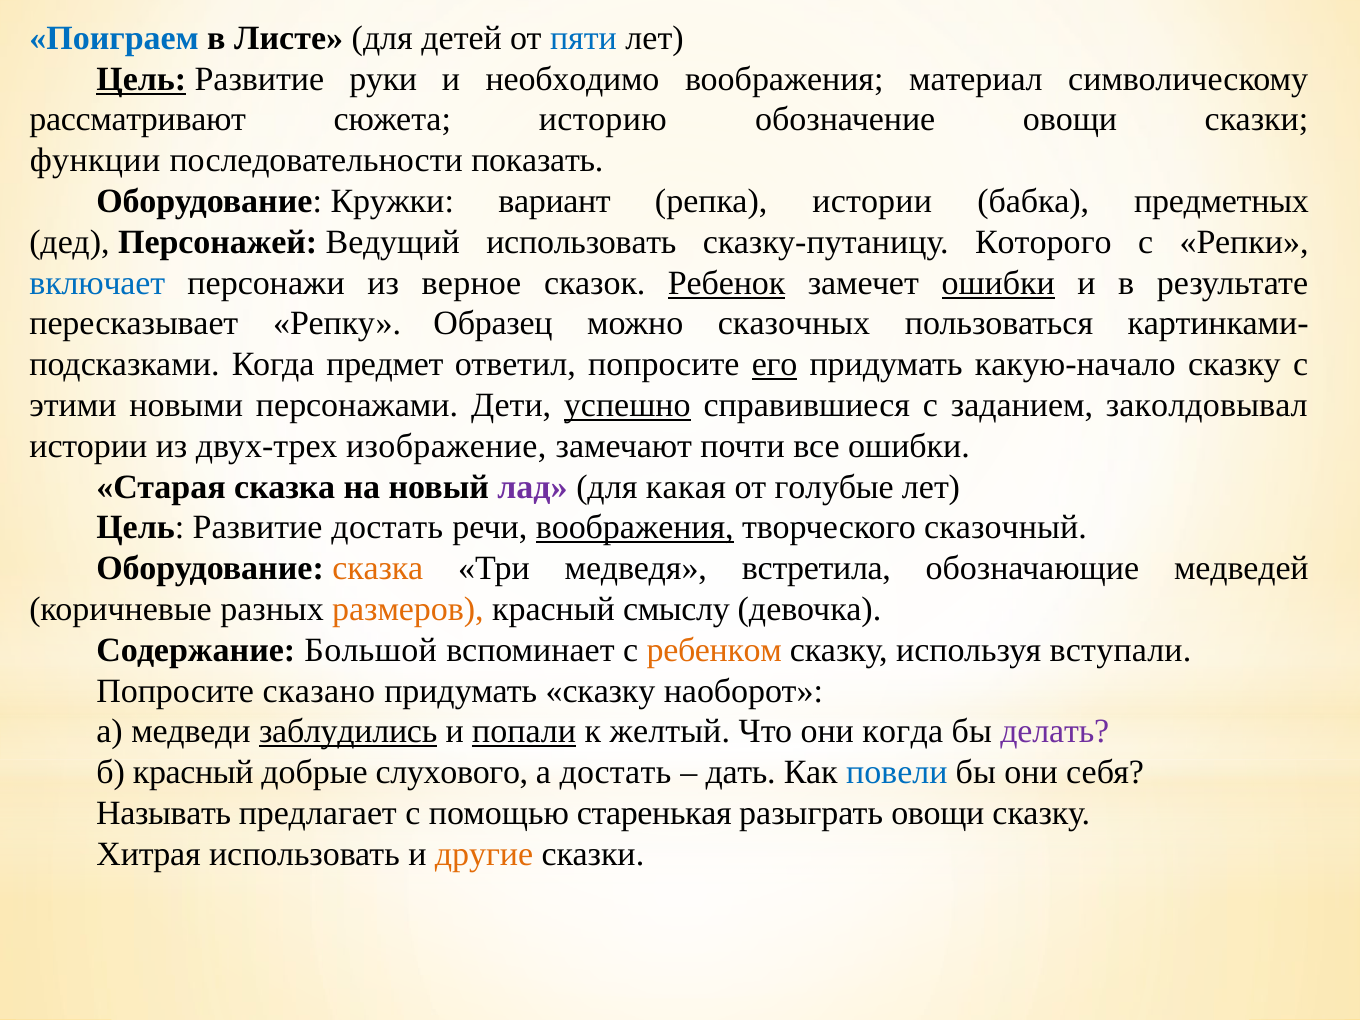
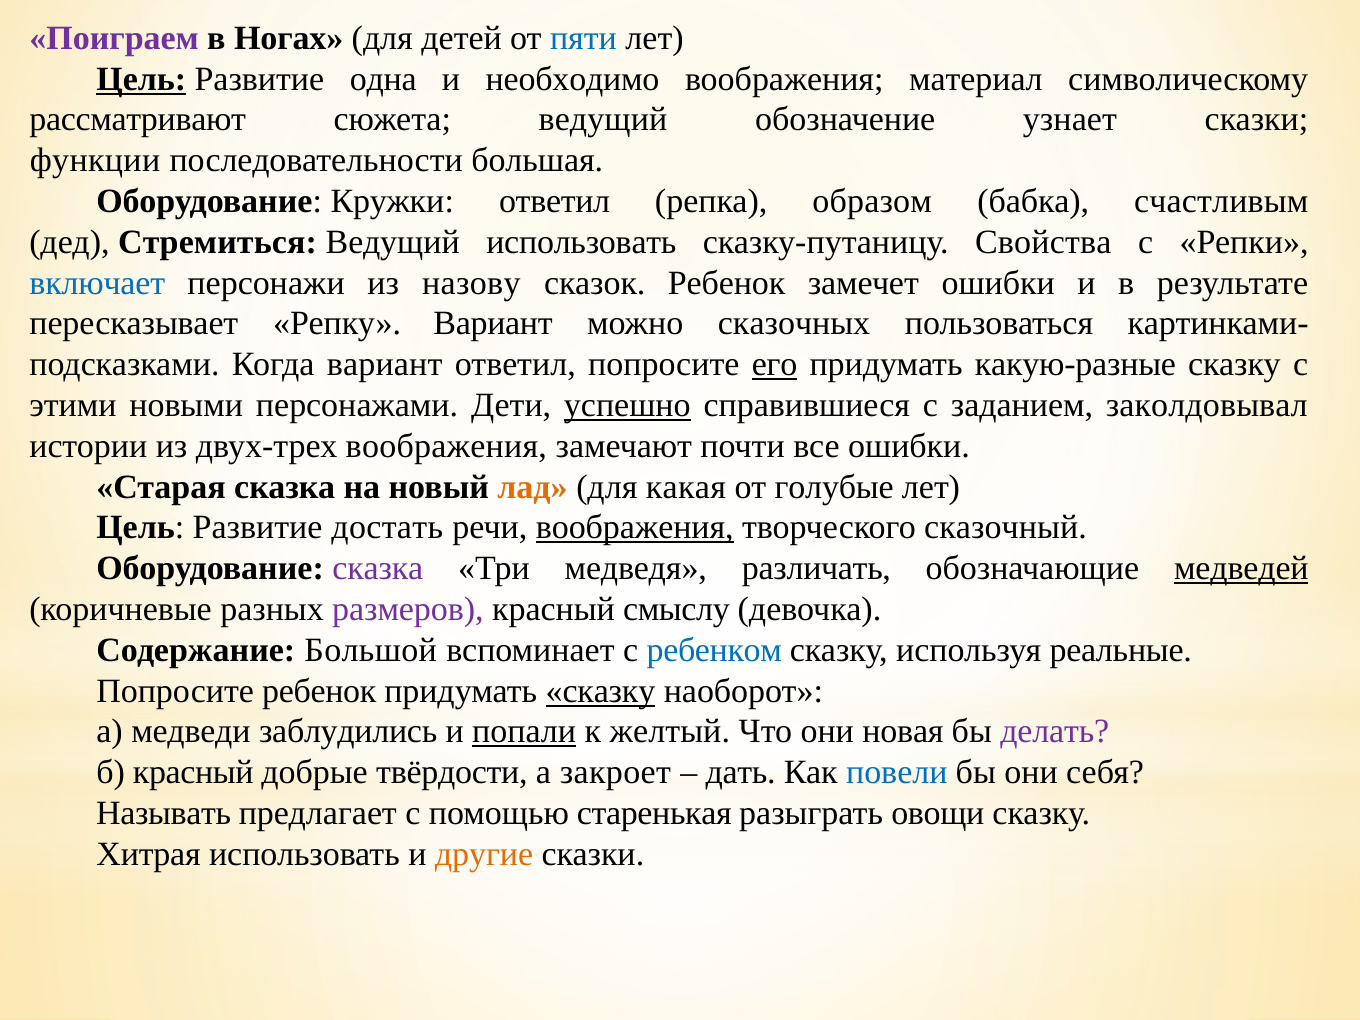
Поиграем colour: blue -> purple (114, 38)
Листе: Листе -> Ногах (289, 38)
руки: руки -> одна (383, 79)
сюжета историю: историю -> ведущий (603, 120)
обозначение овощи: овощи -> узнает (1070, 120)
показать: показать -> большая (537, 161)
Кружки вариант: вариант -> ответил (555, 201)
репка истории: истории -> образом (872, 201)
предметных: предметных -> счастливым (1221, 201)
Персонажей: Персонажей -> Стремиться (218, 242)
Которого: Которого -> Свойства (1043, 242)
верное: верное -> назову (471, 283)
Ребенок underline: present -> none (727, 283)
ошибки underline: present -> none (998, 283)
Репку Образец: Образец -> Вариант (493, 324)
Когда предмет: предмет -> вариант (385, 365)
какую-начало: какую-начало -> какую-разные (1075, 365)
двух-трех изображение: изображение -> воображения (446, 446)
лад colour: purple -> orange (532, 487)
сказка colour: orange -> purple (378, 569)
встретила: встретила -> различать (816, 569)
медведей underline: none -> present (1241, 569)
размеров colour: orange -> purple (408, 609)
ребенком colour: orange -> blue (714, 650)
вступали: вступали -> реальные (1121, 650)
Попросите сказано: сказано -> ребенок (319, 691)
сказку underline: none -> present (601, 691)
заблудились underline: present -> none (348, 732)
они когда: когда -> новая (903, 732)
слухового: слухового -> твёрдости (452, 773)
а достать: достать -> закроет (615, 773)
